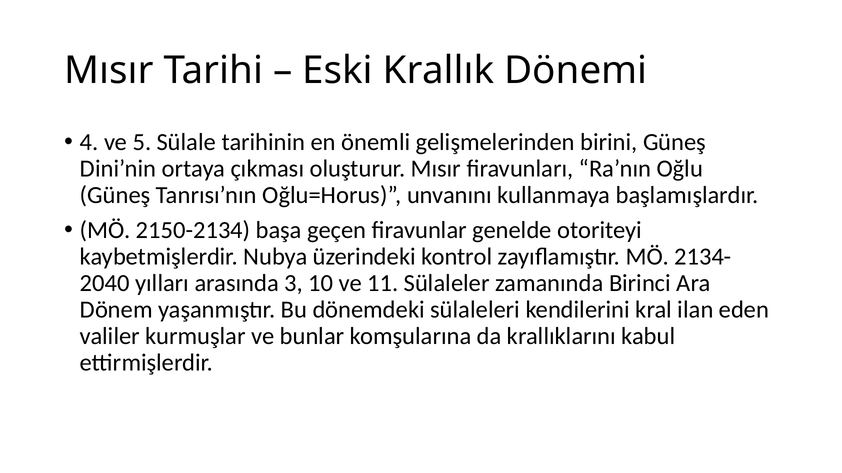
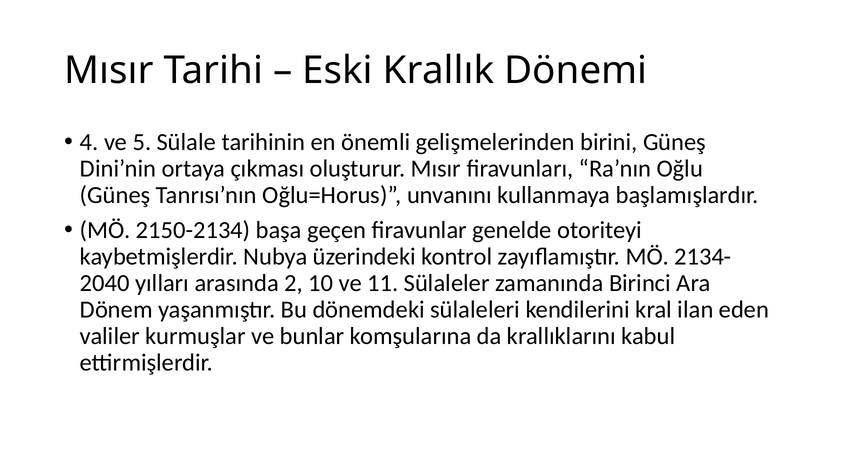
3: 3 -> 2 (294, 283)
